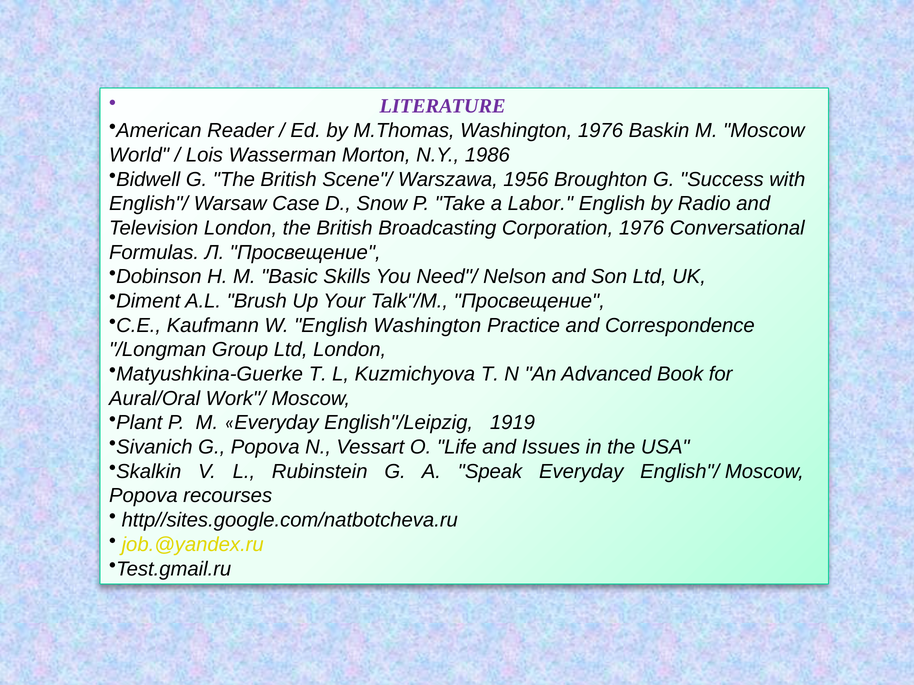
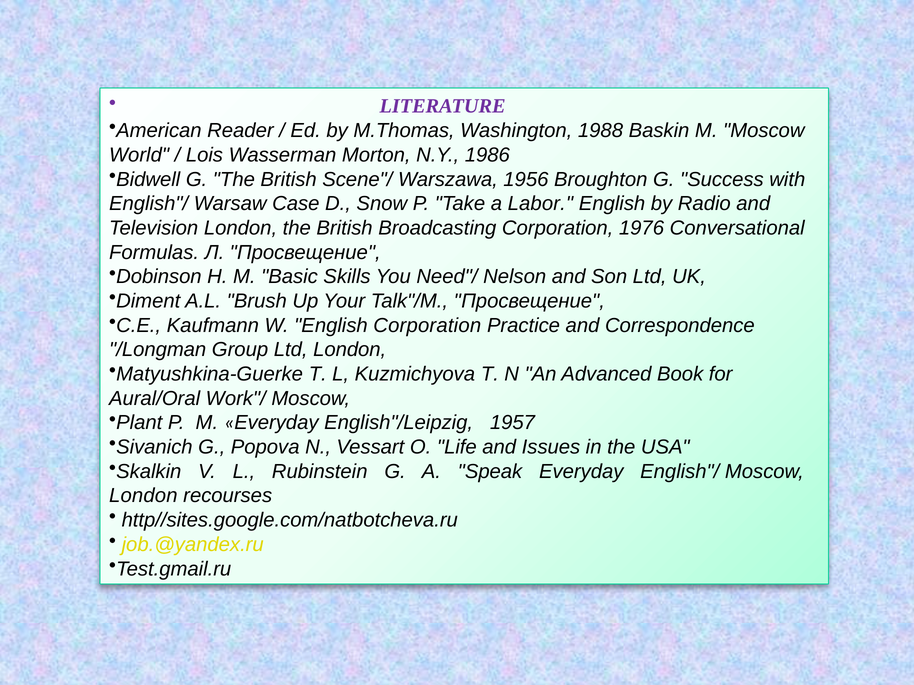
Washington 1976: 1976 -> 1988 (601, 131)
English Washington: Washington -> Corporation (427, 326)
1919: 1919 -> 1957 (512, 423)
Popova: Popova -> London (143, 496)
